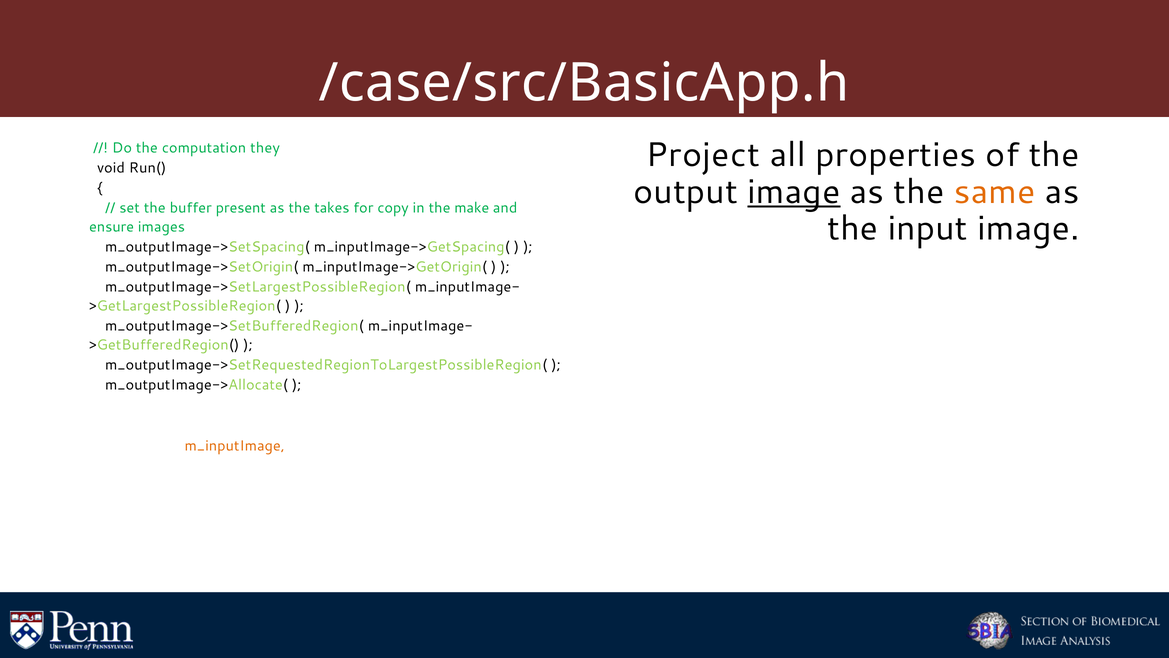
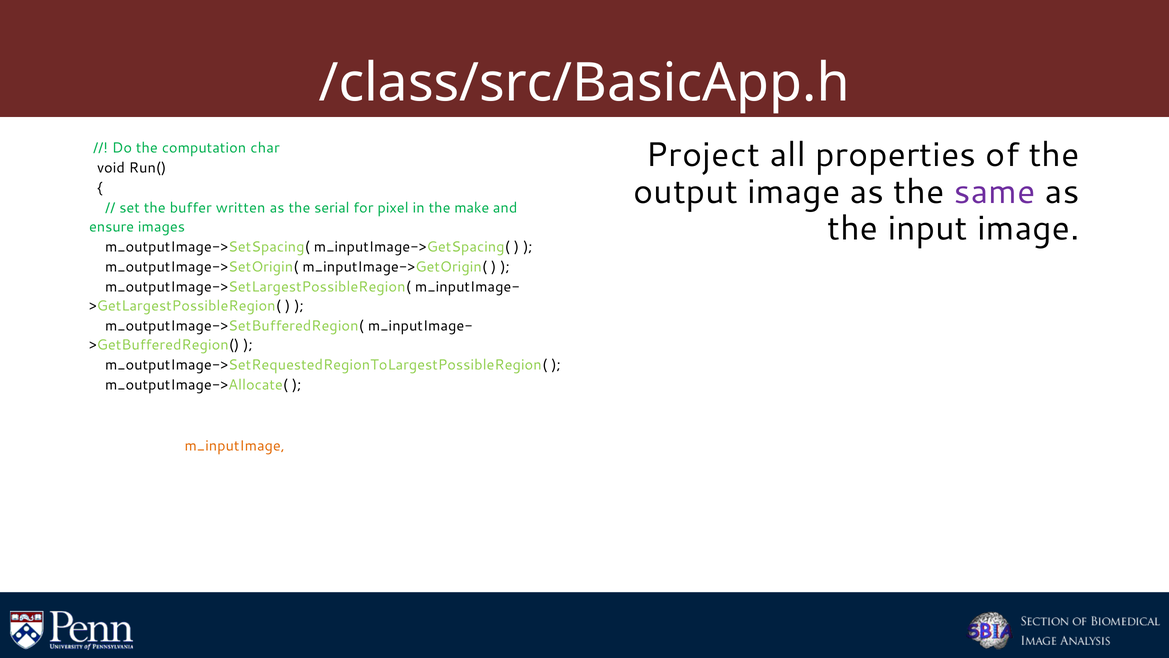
/case/src/BasicApp.h: /case/src/BasicApp.h -> /class/src/BasicApp.h (584, 83)
they: they -> char (265, 148)
image underline: present -> none (794, 192)
same colour: orange -> purple (995, 192)
present: present -> written (241, 208)
takes: takes -> serial (332, 208)
copy: copy -> pixel (393, 208)
